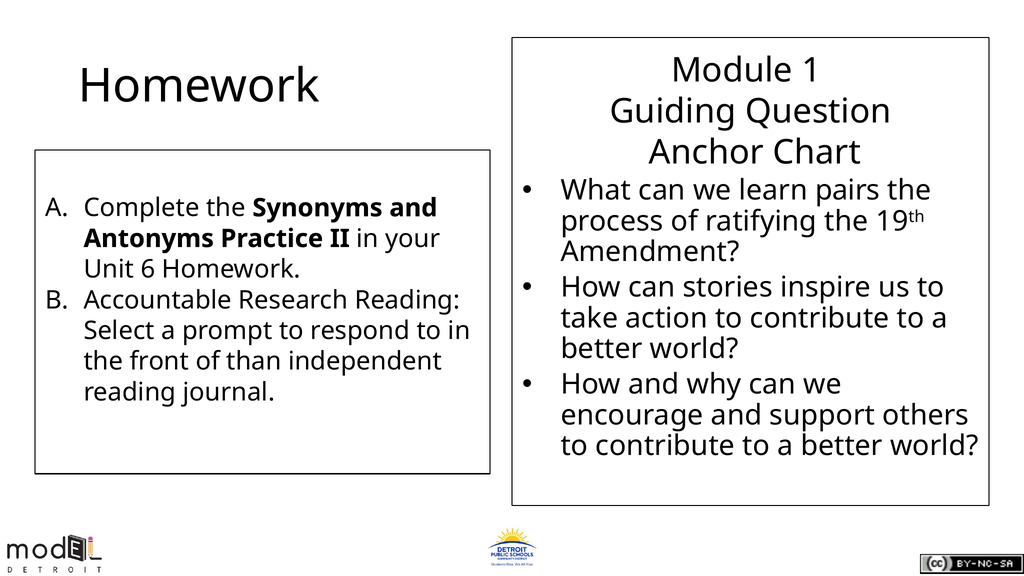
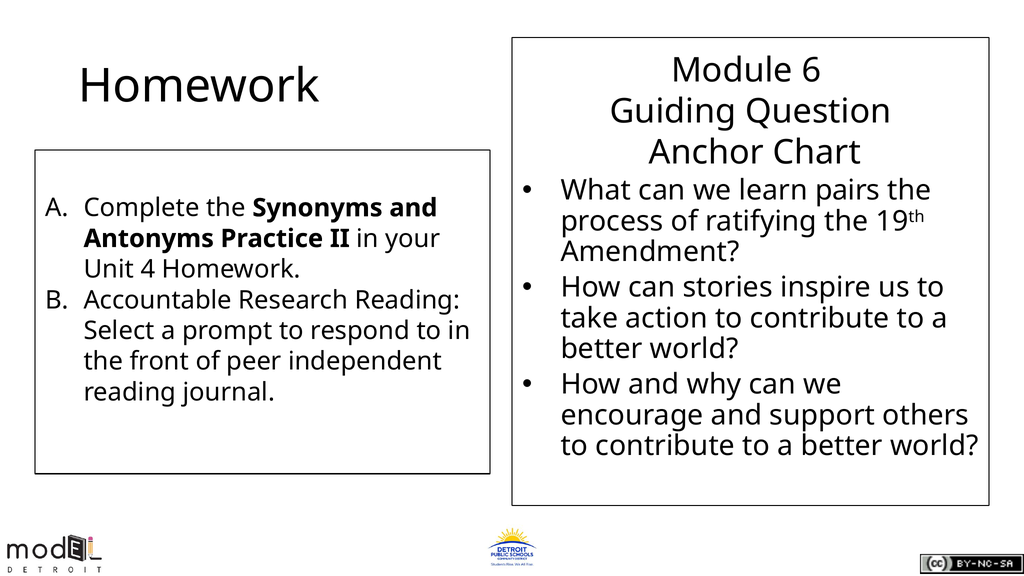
1: 1 -> 6 (811, 70)
6: 6 -> 4 (148, 269)
than: than -> peer (254, 362)
